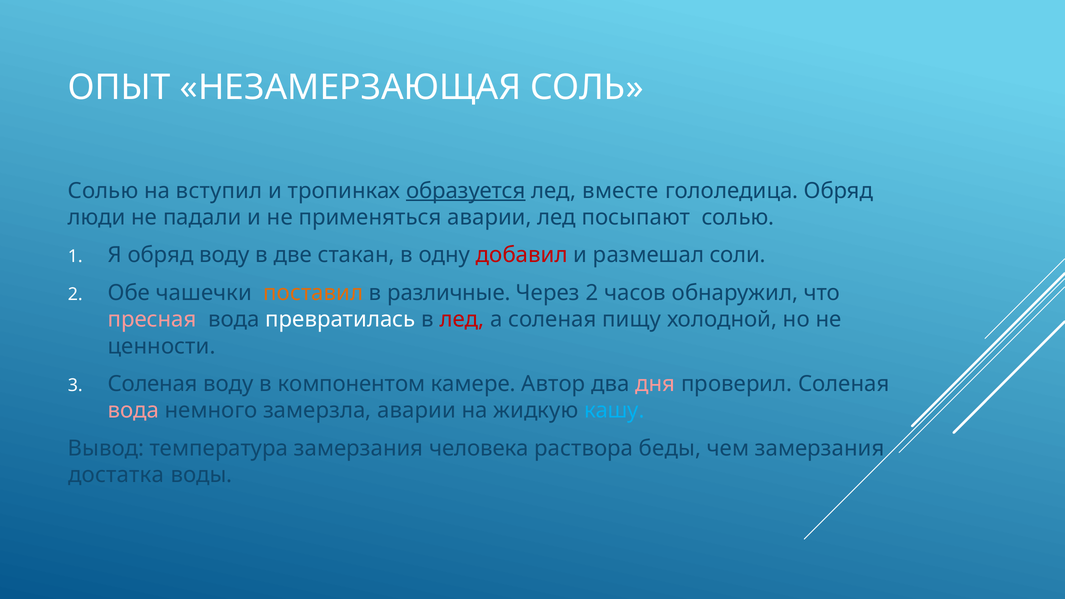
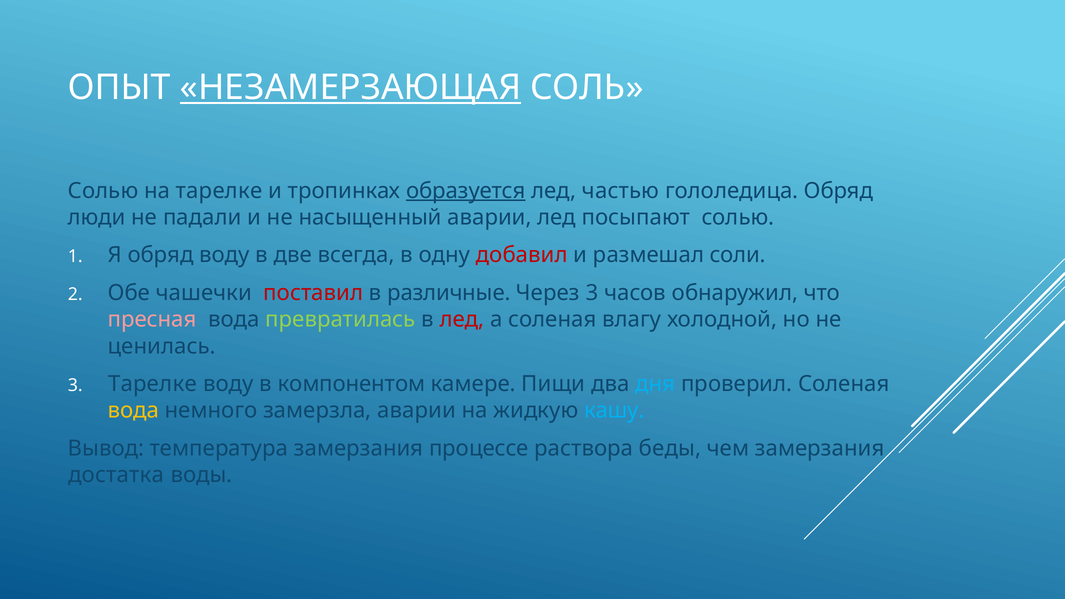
НЕЗАМЕРЗАЮЩАЯ underline: none -> present (351, 88)
на вступил: вступил -> тарелке (219, 191)
вместе: вместе -> частью (621, 191)
применяться: применяться -> насыщенный (370, 217)
стакан: стакан -> всегда (356, 255)
поставил colour: orange -> red (313, 293)
Через 2: 2 -> 3 (592, 293)
превратилась colour: white -> light green (340, 320)
пищу: пищу -> влагу (632, 320)
ценности: ценности -> ценилась (162, 346)
Соленая: Соленая -> Тарелке (153, 384)
Автор: Автор -> Пищи (553, 384)
дня colour: pink -> light blue (655, 384)
вода colour: pink -> yellow (133, 411)
человека: человека -> процессе (479, 448)
